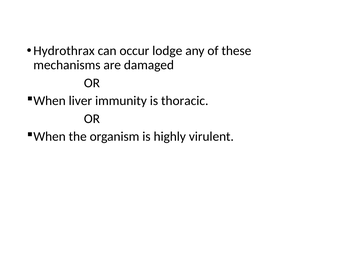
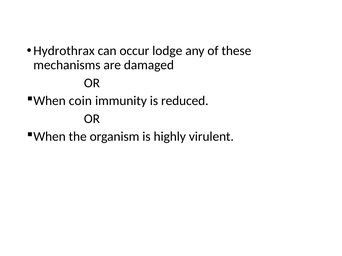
liver: liver -> coin (80, 101)
thoracic: thoracic -> reduced (185, 101)
